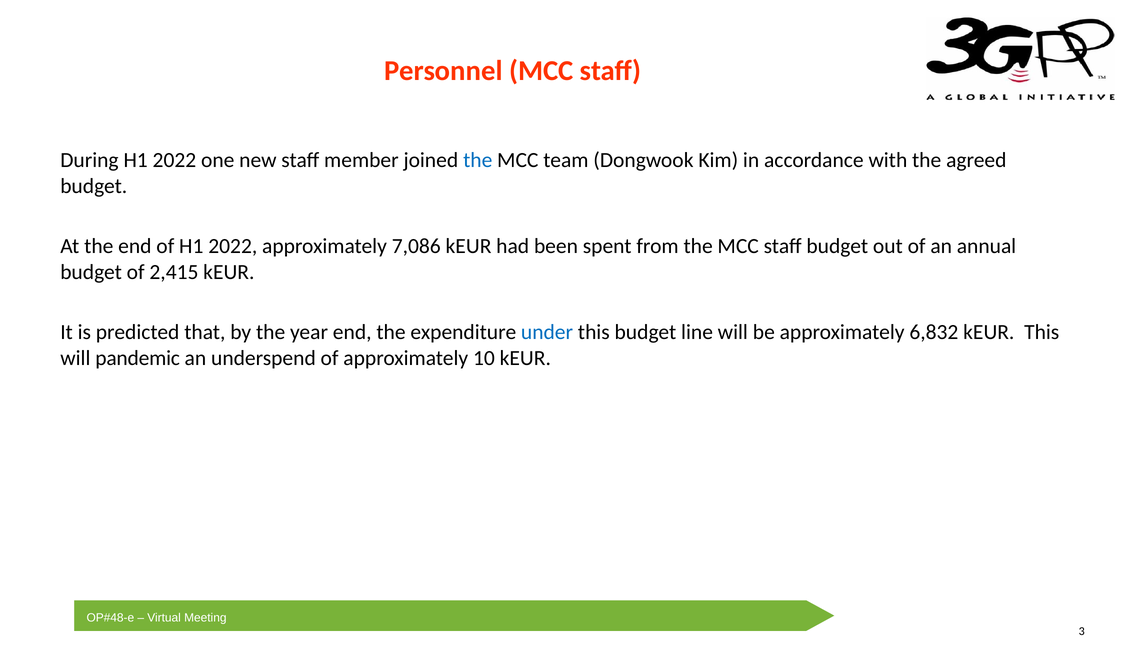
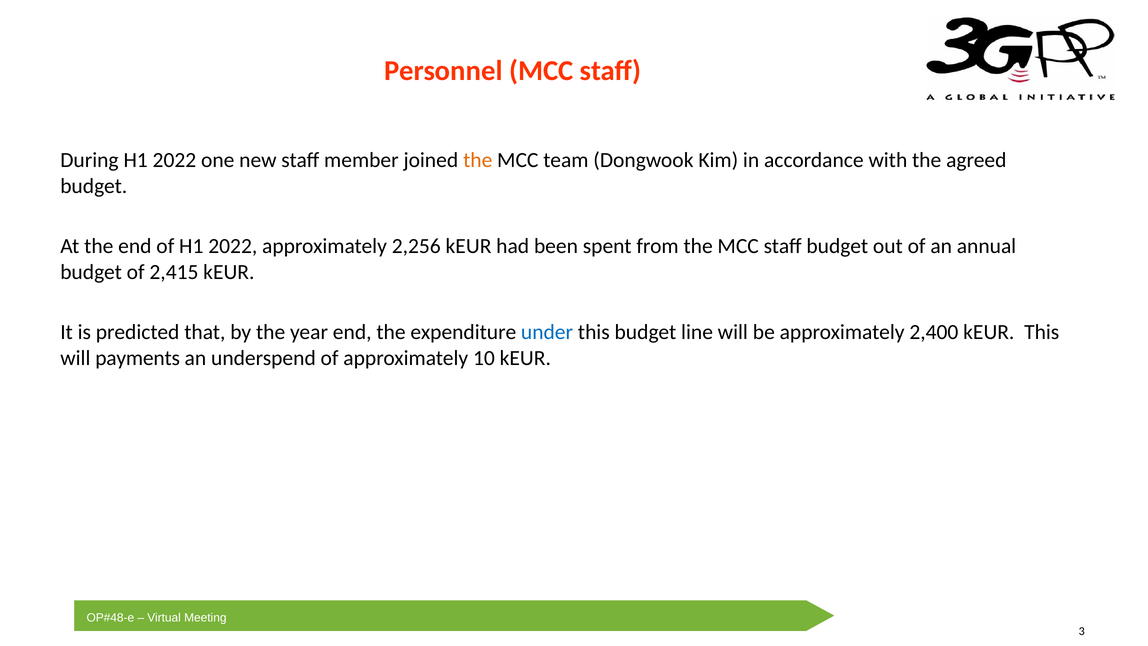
the colour: blue -> orange (478, 160)
7,086: 7,086 -> 2,256 (416, 246)
6,832: 6,832 -> 2,400 (934, 332)
pandemic: pandemic -> payments (138, 358)
